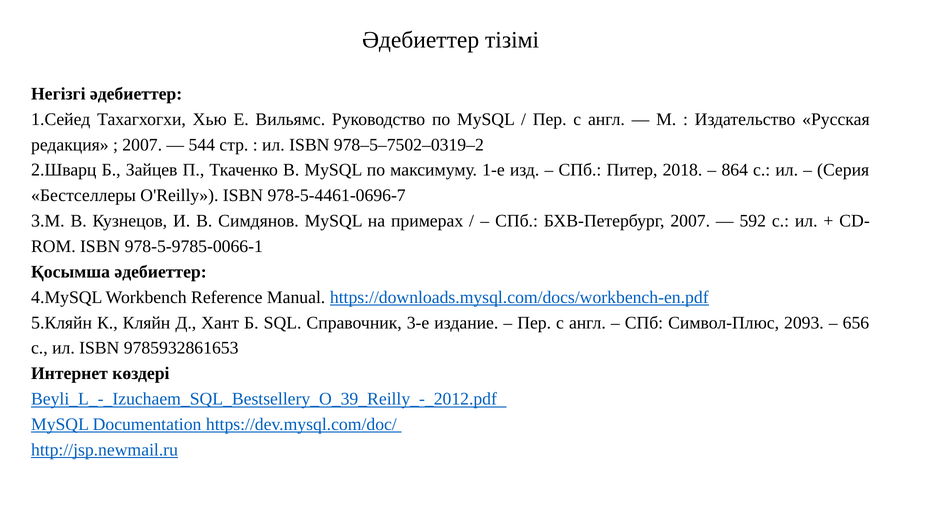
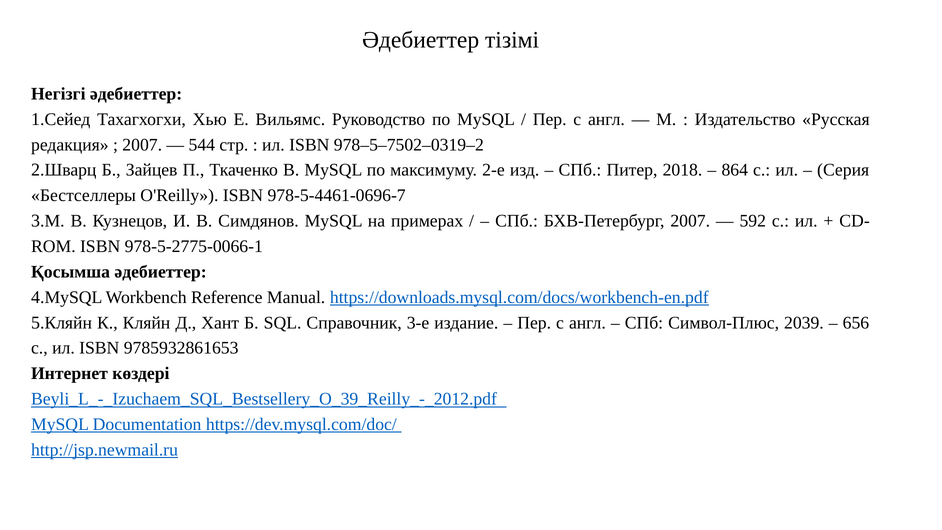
1-е: 1-е -> 2-е (493, 170)
978-5-9785-0066-1: 978-5-9785-0066-1 -> 978-5-2775-0066-1 (194, 246)
2093: 2093 -> 2039 (804, 323)
